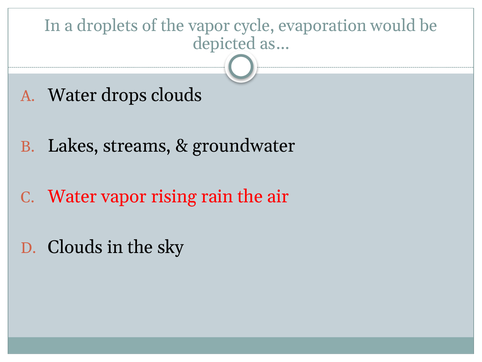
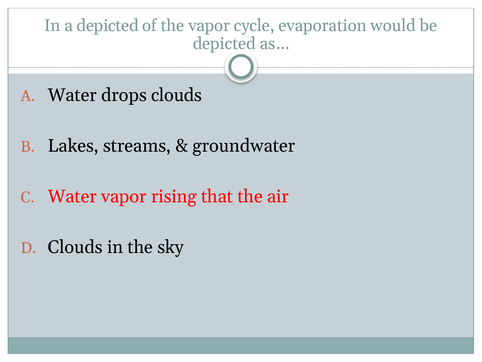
a droplets: droplets -> depicted (108, 26)
rain: rain -> that (217, 196)
